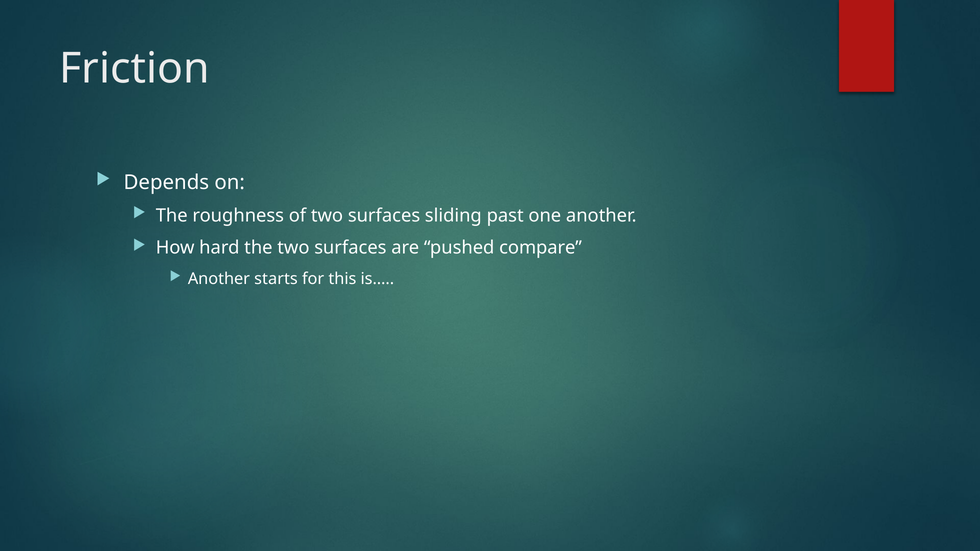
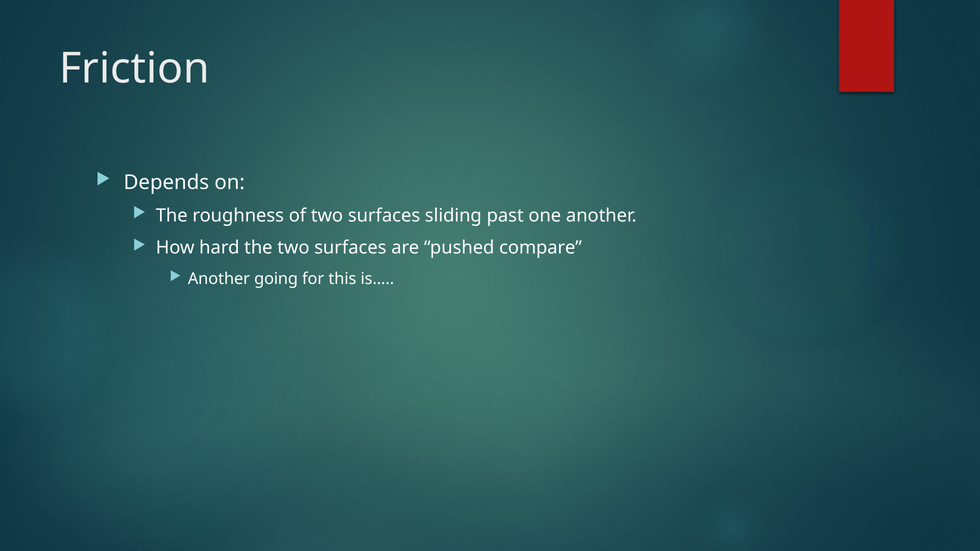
starts: starts -> going (276, 279)
